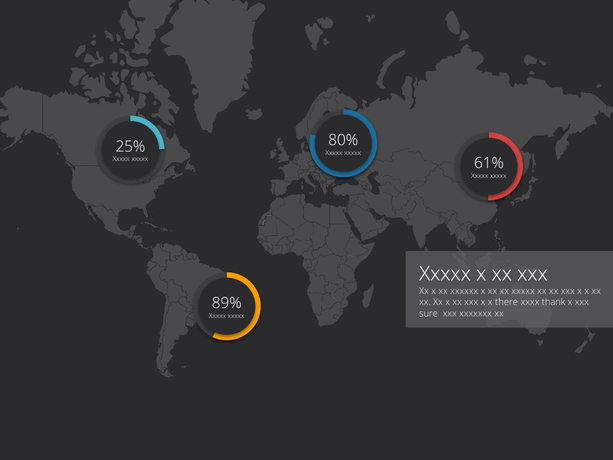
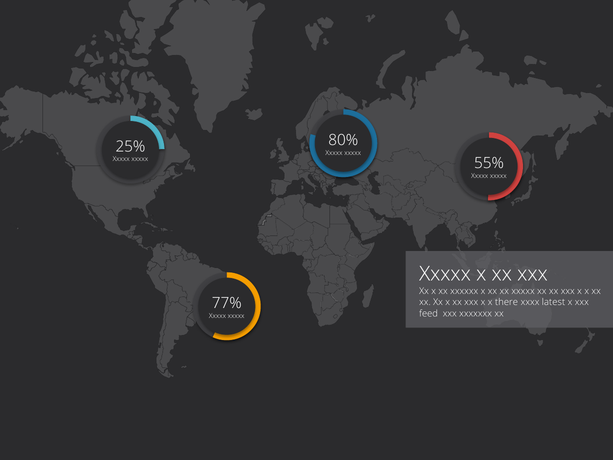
61%: 61% -> 55% (489, 163)
89%: 89% -> 77% (227, 303)
thank: thank -> latest (553, 302)
sure: sure -> feed (429, 313)
